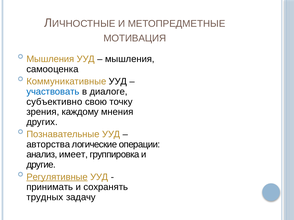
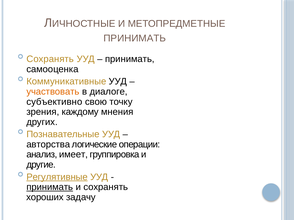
МОТИВАЦИЯ: МОТИВАЦИЯ -> ПРИНИМАТЬ (135, 38)
Мышления: Мышления -> Сохранять (50, 59)
мышления: мышления -> принимать (130, 59)
участвовать colour: blue -> orange (53, 92)
принимать underline: none -> present (50, 187)
трудных: трудных -> хороших (45, 198)
